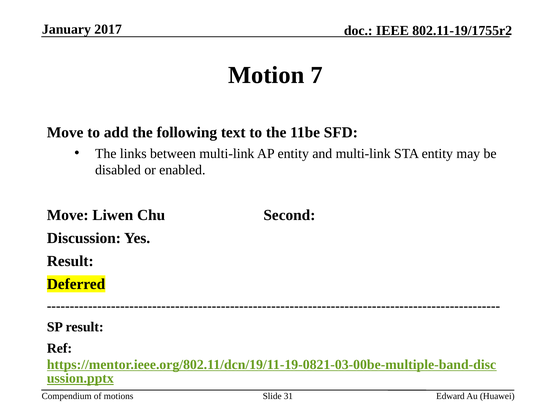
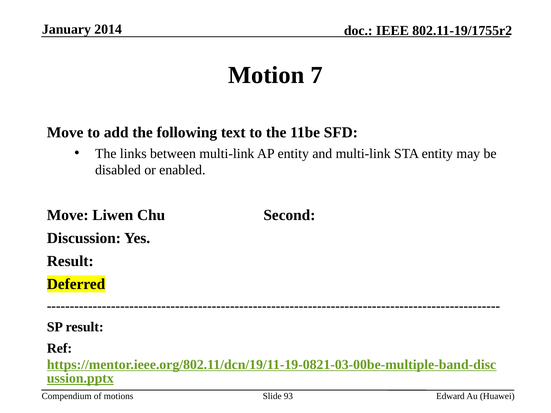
2017: 2017 -> 2014 (108, 29)
31: 31 -> 93 (288, 396)
